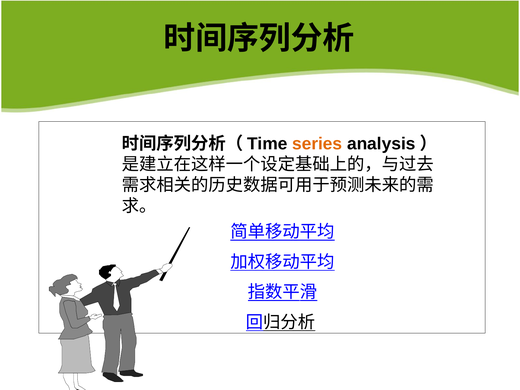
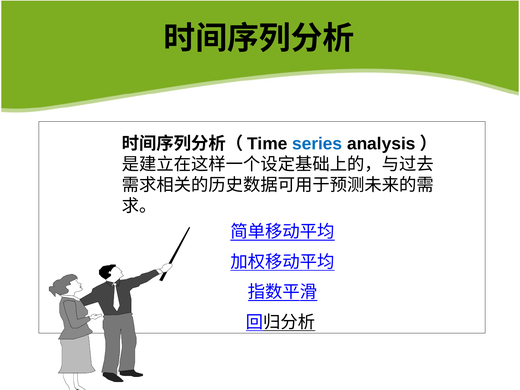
series colour: orange -> blue (317, 144)
